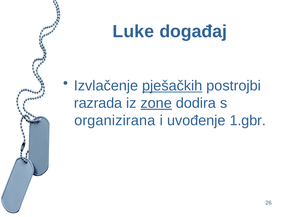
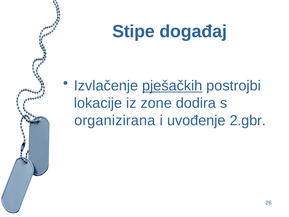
Luke: Luke -> Stipe (134, 31)
razrada: razrada -> lokacije (98, 103)
zone underline: present -> none (156, 103)
1.gbr: 1.gbr -> 2.gbr (248, 120)
